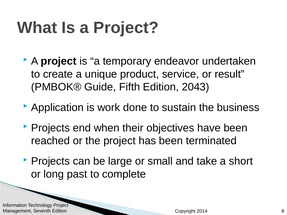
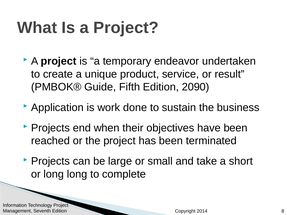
2043: 2043 -> 2090 (196, 87)
long past: past -> long (77, 174)
